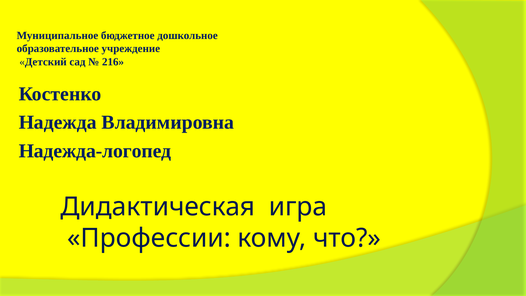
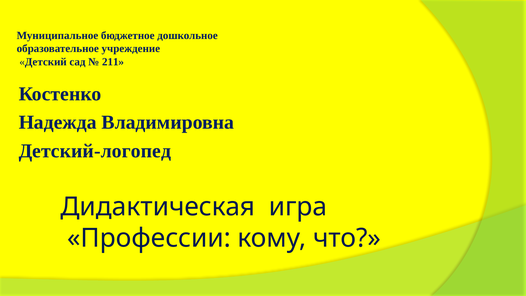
216: 216 -> 211 (113, 62)
Надежда-логопед: Надежда-логопед -> Детский-логопед (95, 151)
